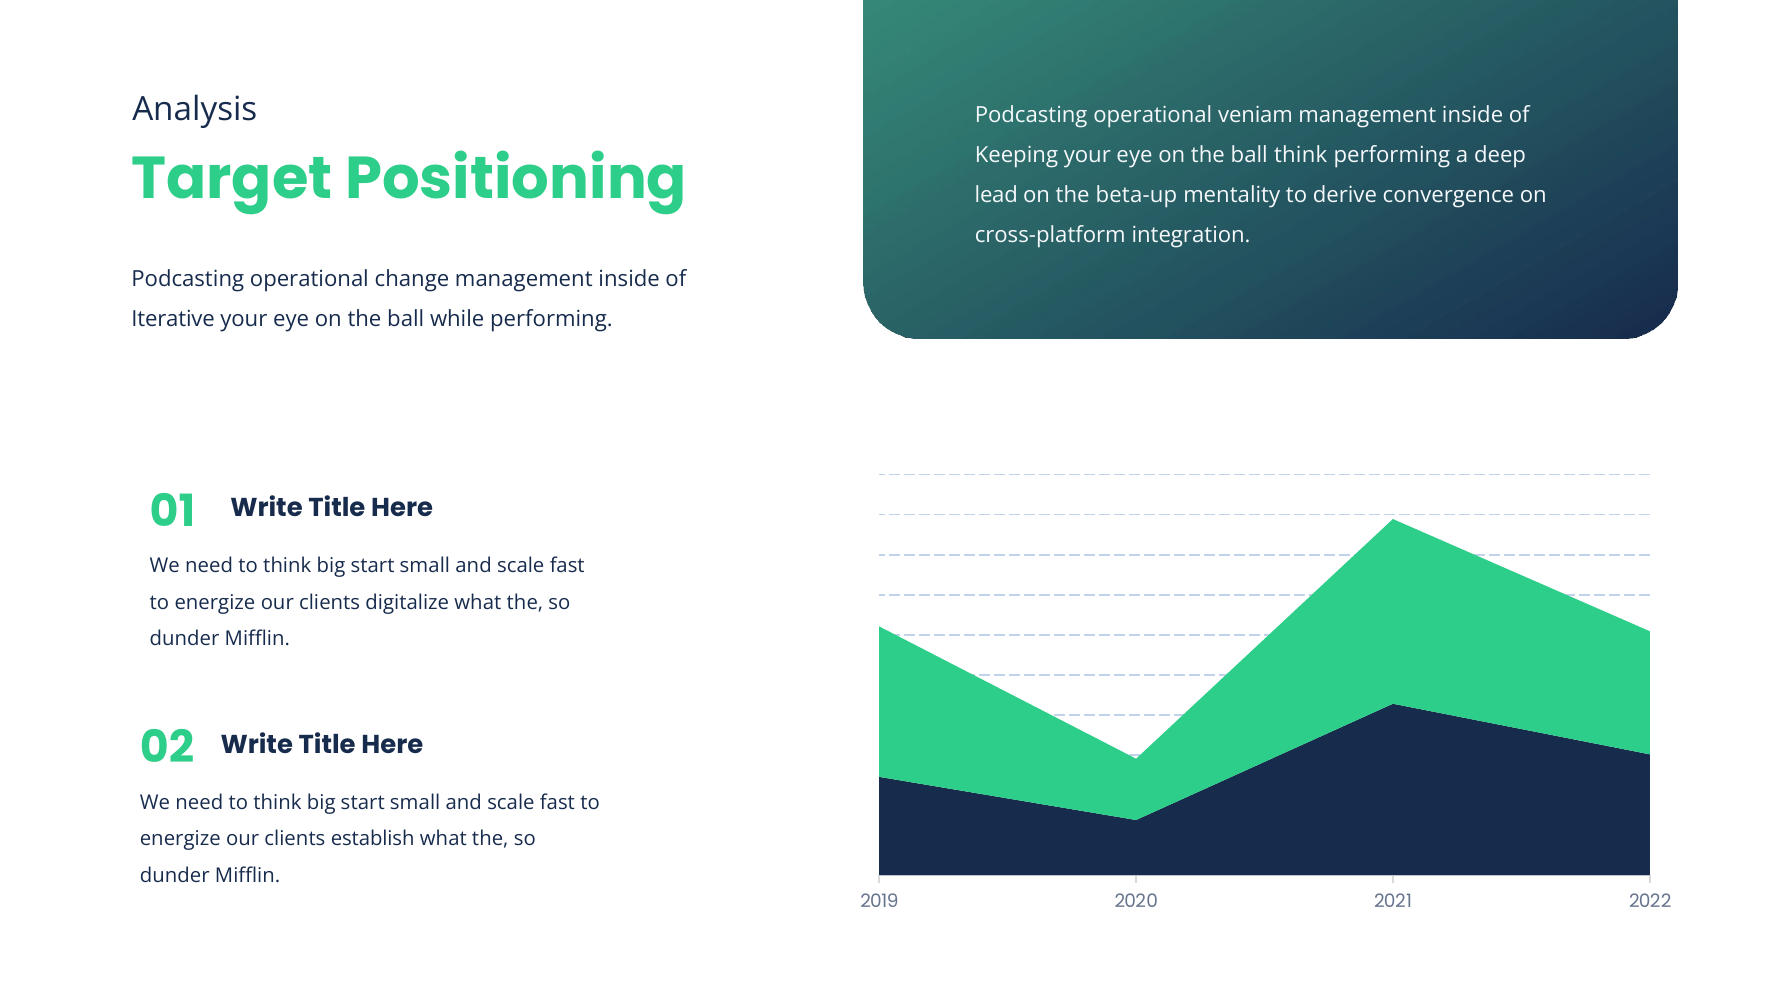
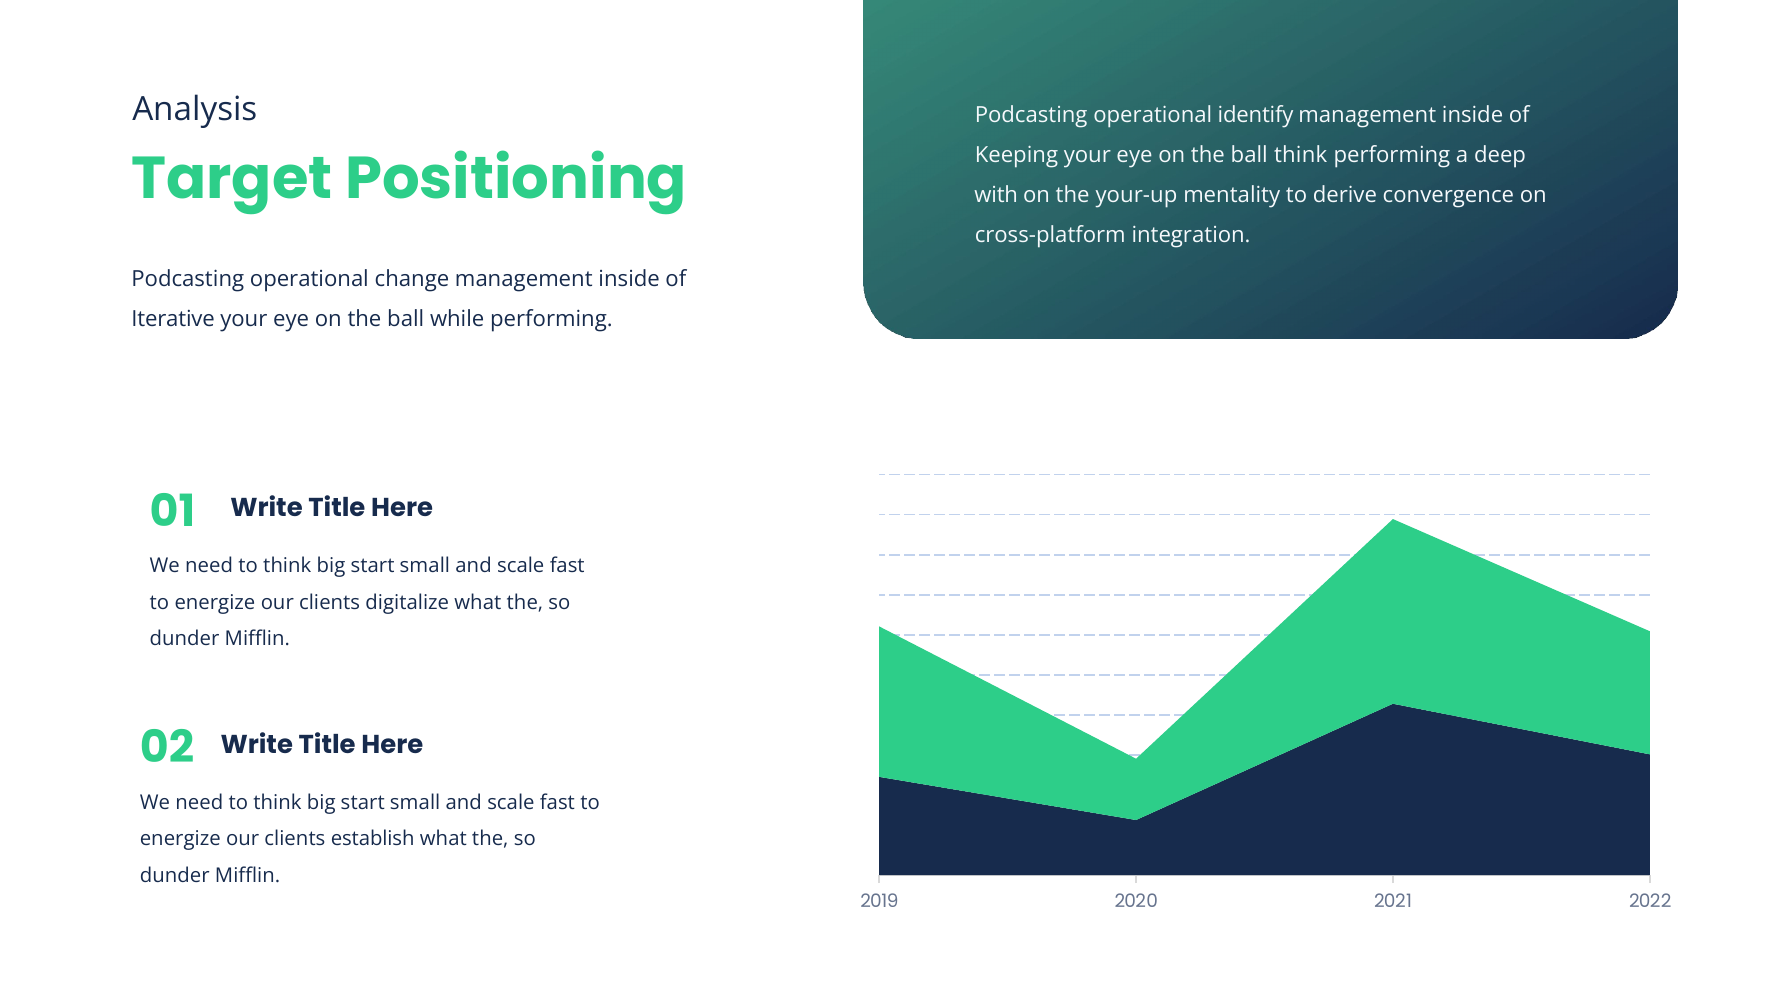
veniam: veniam -> identify (1256, 115)
lead: lead -> with (996, 195)
beta-up: beta-up -> your-up (1136, 195)
